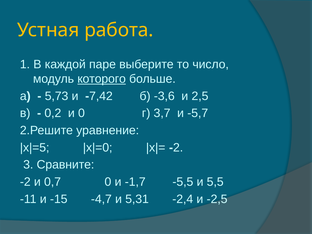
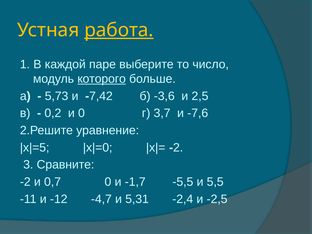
работа underline: none -> present (119, 30)
-5,7: -5,7 -> -7,6 (198, 113)
-15: -15 -> -12 (59, 199)
